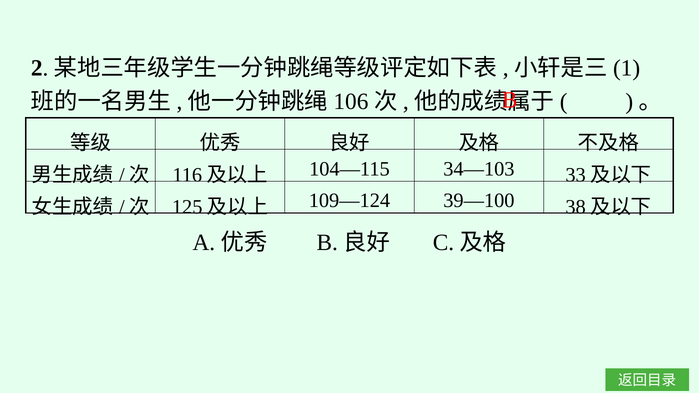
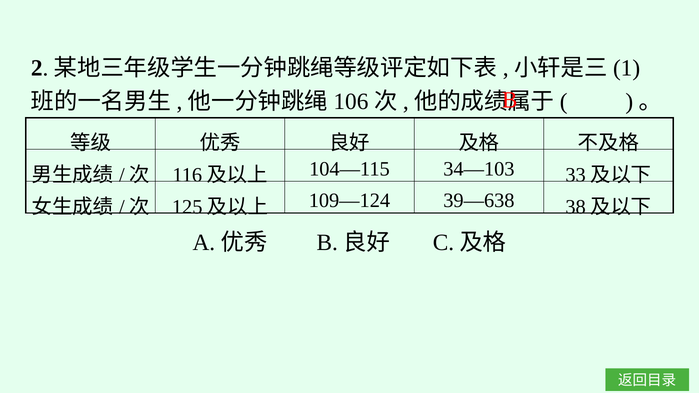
39—100: 39—100 -> 39—638 (479, 201)
